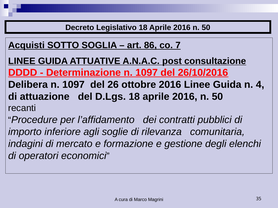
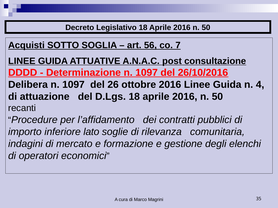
86: 86 -> 56 (150, 45)
agli: agli -> lato (91, 132)
